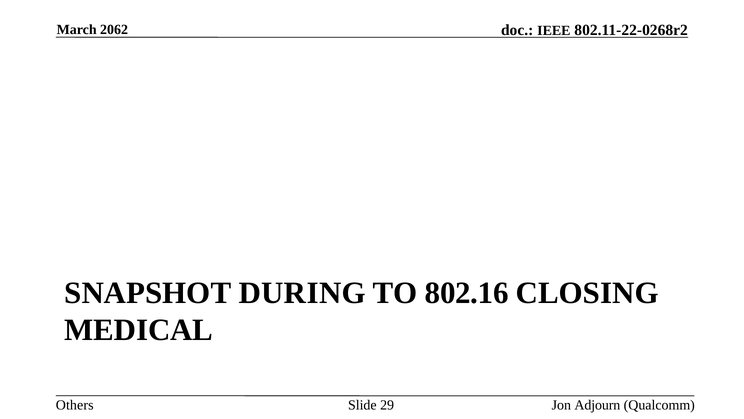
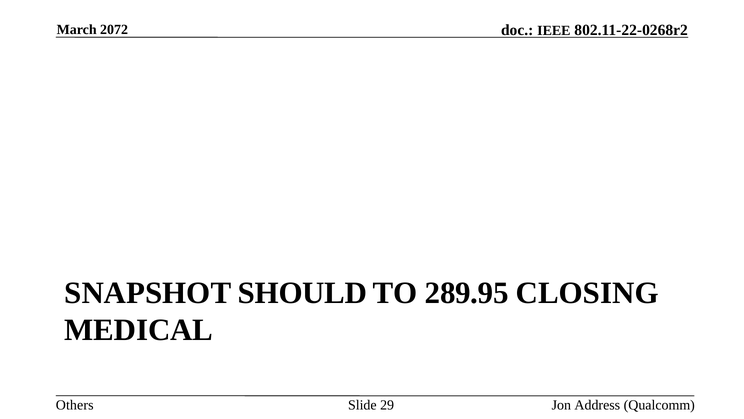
2062: 2062 -> 2072 (114, 30)
DURING: DURING -> SHOULD (302, 292)
802.16: 802.16 -> 289.95 (467, 292)
Adjourn: Adjourn -> Address (597, 404)
